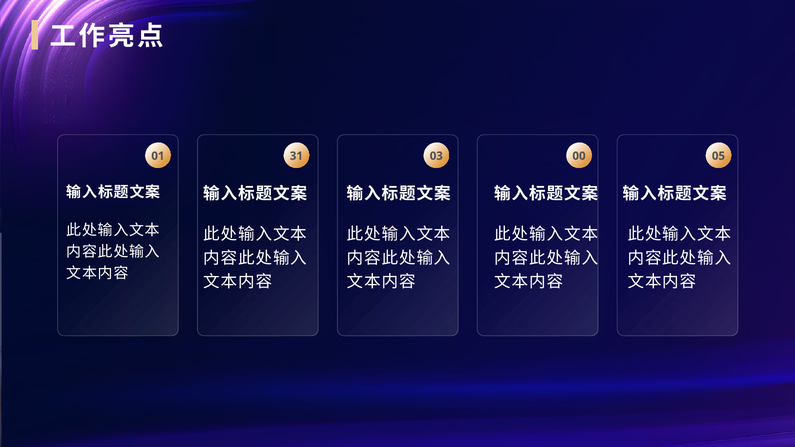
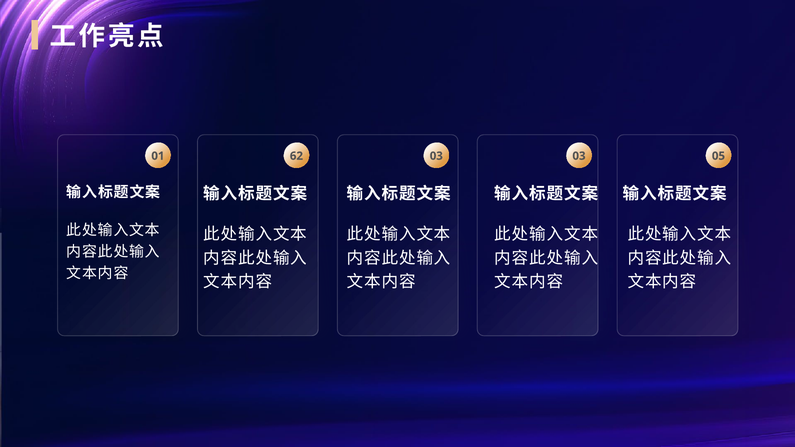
31: 31 -> 62 (296, 156)
03 00: 00 -> 03 (579, 156)
